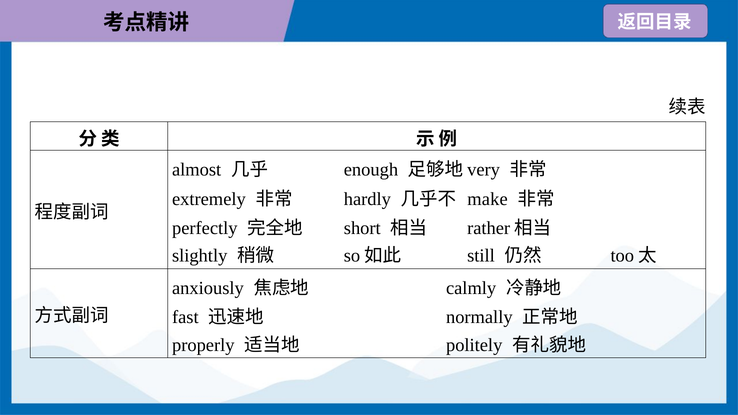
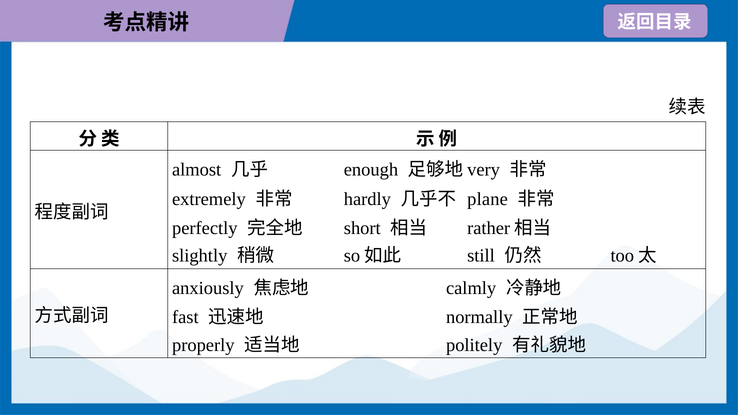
make: make -> plane (488, 199)
